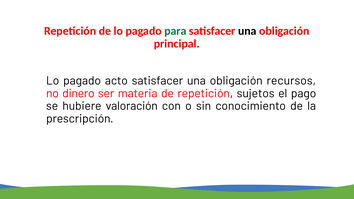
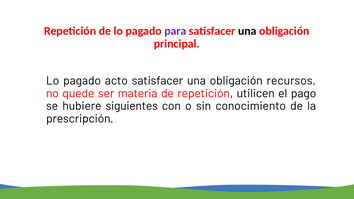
para colour: green -> purple (175, 31)
dinero: dinero -> quede (78, 93)
sujetos: sujetos -> utilicen (256, 93)
valoración: valoración -> siguientes (132, 106)
